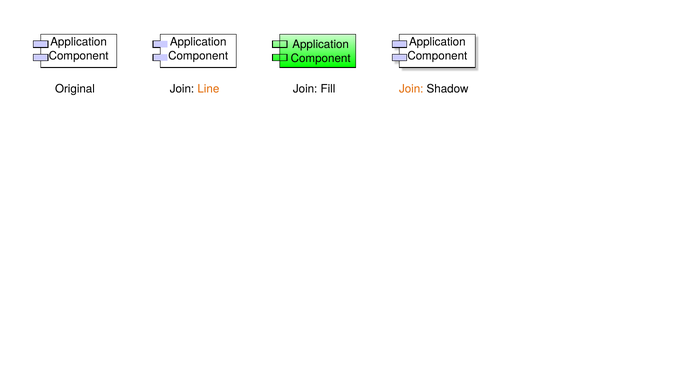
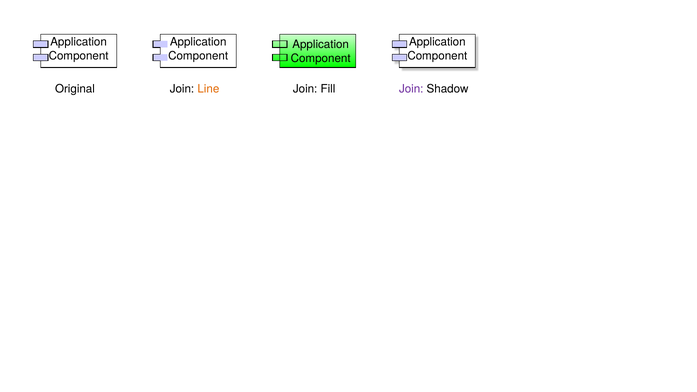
Join colour: orange -> purple (411, 89)
